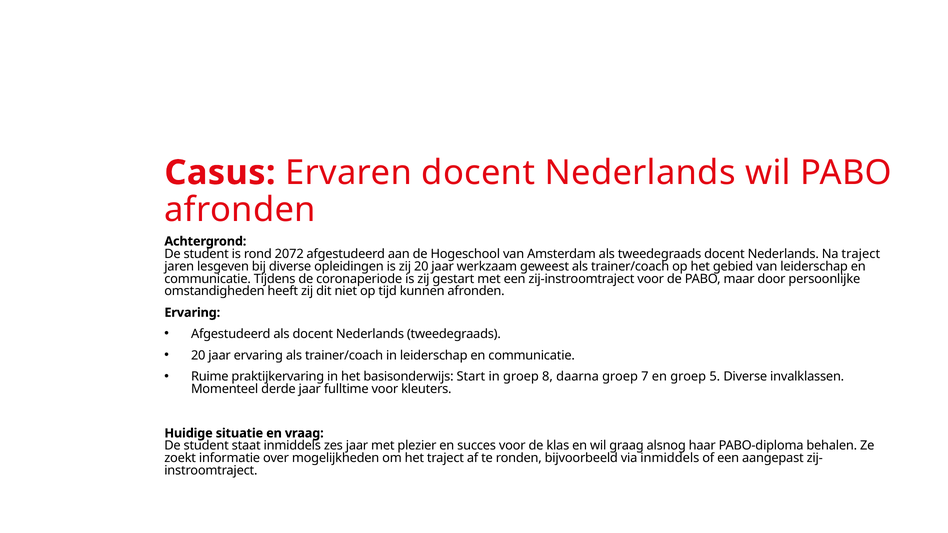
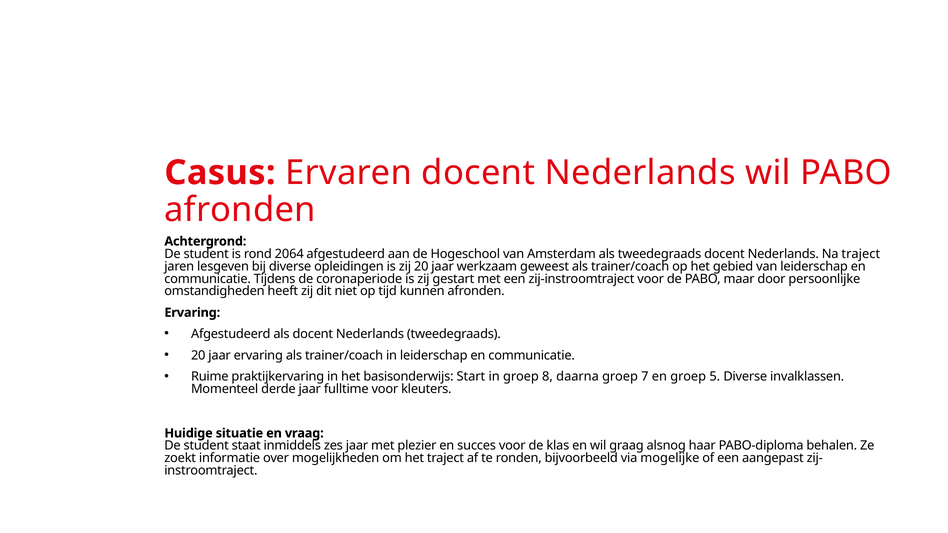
2072: 2072 -> 2064 (289, 254)
via inmiddels: inmiddels -> mogelijke (670, 458)
